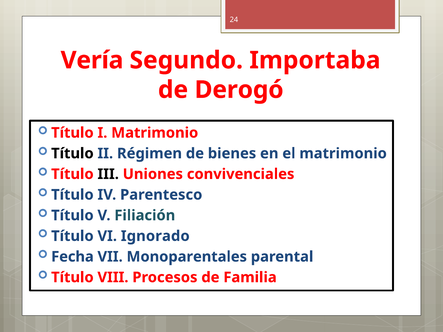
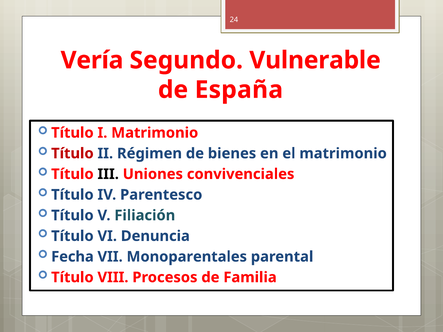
Importaba: Importaba -> Vulnerable (315, 60)
Derogó: Derogó -> España (239, 90)
Título colour: black -> red (72, 154)
Ignorado: Ignorado -> Denuncia (155, 236)
